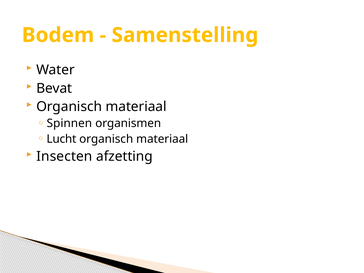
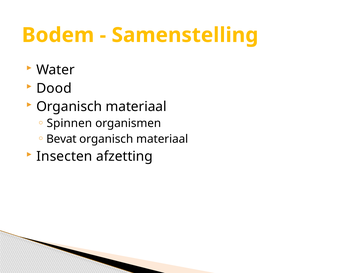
Bevat: Bevat -> Dood (54, 88)
Lucht: Lucht -> Bevat (61, 139)
